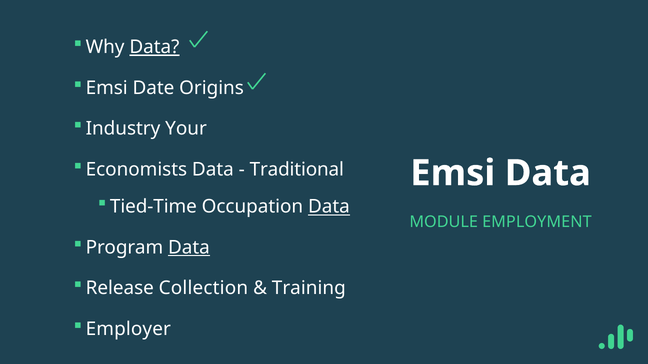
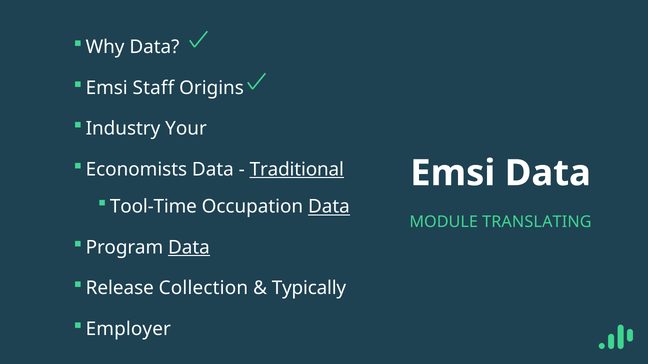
Data underline: present -> none (154, 47)
Date: Date -> Staff (153, 88)
Traditional underline: none -> present (297, 170)
Tied-Time: Tied-Time -> Tool-Time (153, 207)
EMPLOYMENT: EMPLOYMENT -> TRANSLATING (537, 222)
Training: Training -> Typically (309, 289)
